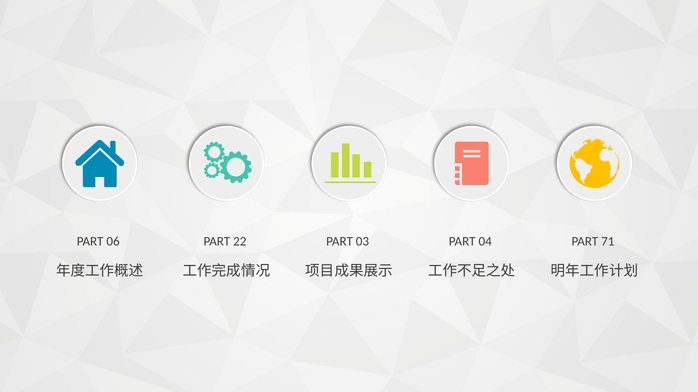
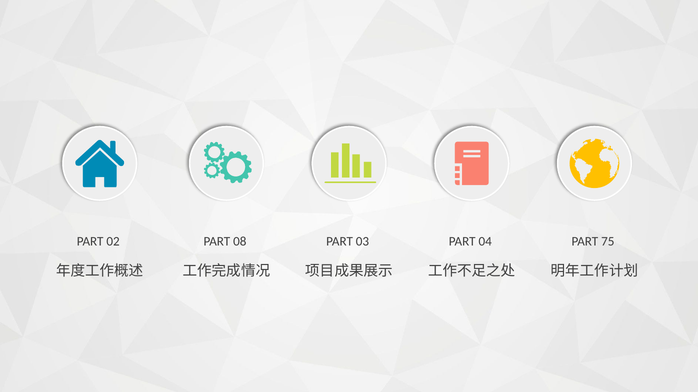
06: 06 -> 02 (113, 242)
22: 22 -> 08 (240, 242)
71: 71 -> 75 (608, 242)
